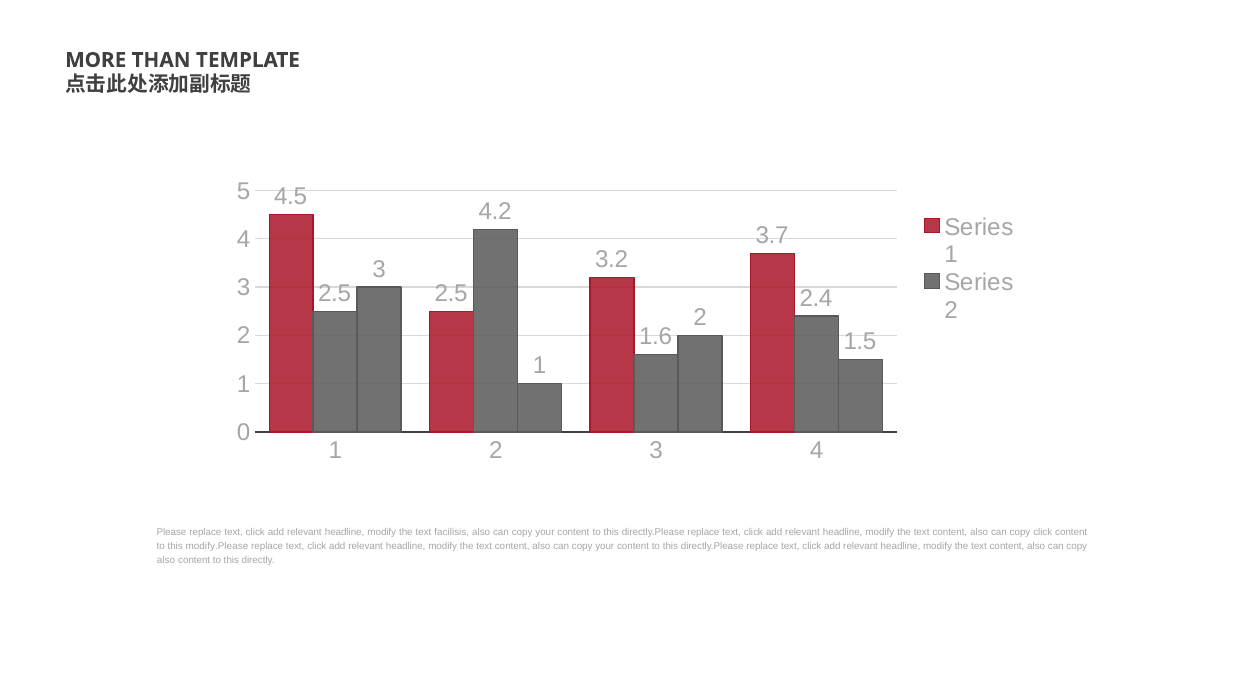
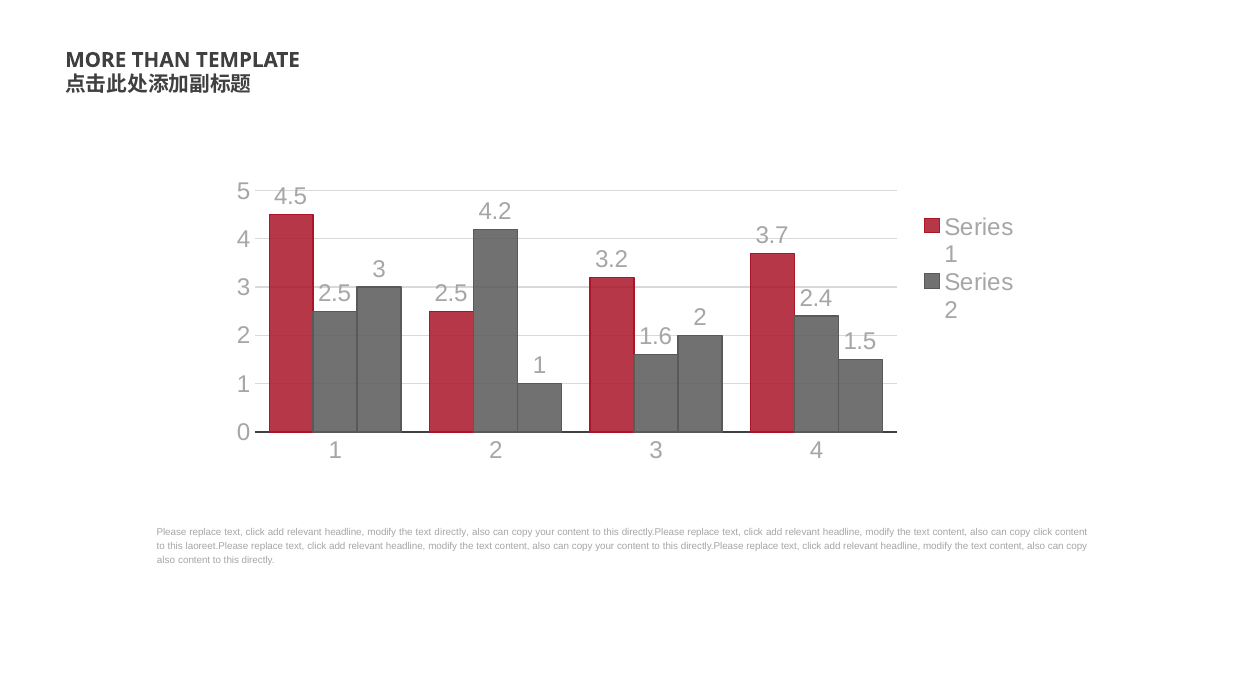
text facilisis: facilisis -> directly (452, 533)
modify.Please: modify.Please -> laoreet.Please (217, 547)
